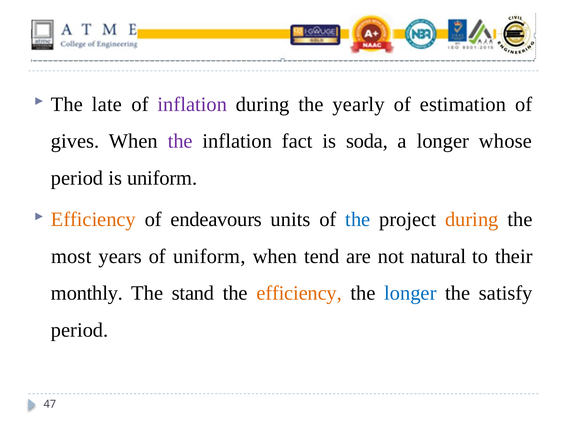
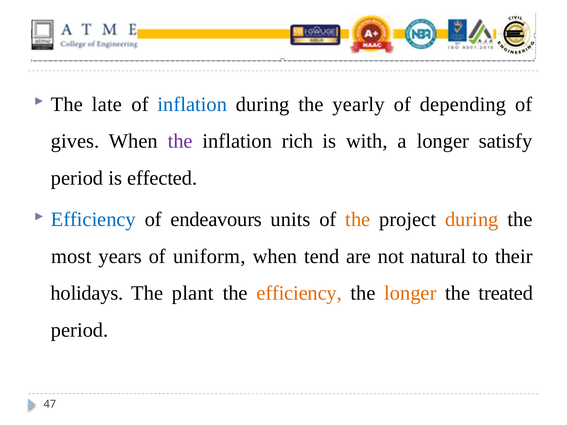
inflation colour: purple -> blue (192, 104)
estimation: estimation -> depending (463, 104)
fact: fact -> rich (297, 141)
soda: soda -> with (367, 141)
whose: whose -> satisfy (506, 141)
is uniform: uniform -> effected (162, 178)
Efficiency colour: orange -> blue (93, 220)
the colour: blue -> orange (358, 220)
monthly: monthly -> holidays (87, 293)
stand: stand -> plant (193, 293)
longer colour: blue -> orange (410, 293)
satisfy: satisfy -> treated (506, 293)
